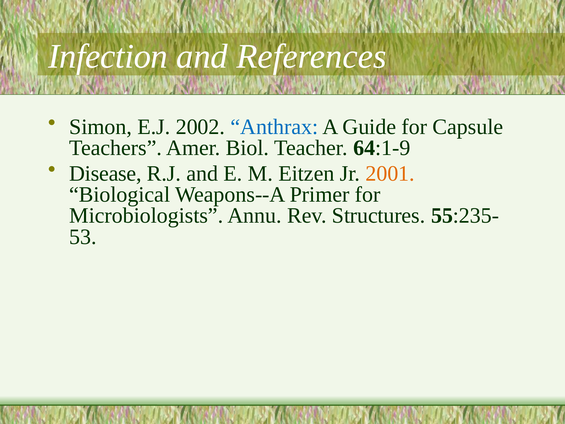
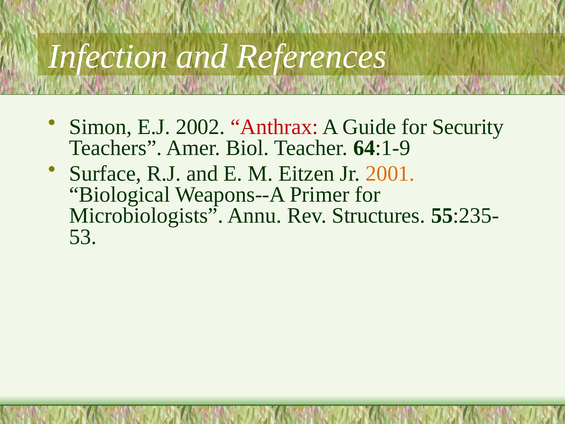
Anthrax colour: blue -> red (274, 127)
Capsule: Capsule -> Security (468, 127)
Disease: Disease -> Surface (105, 173)
